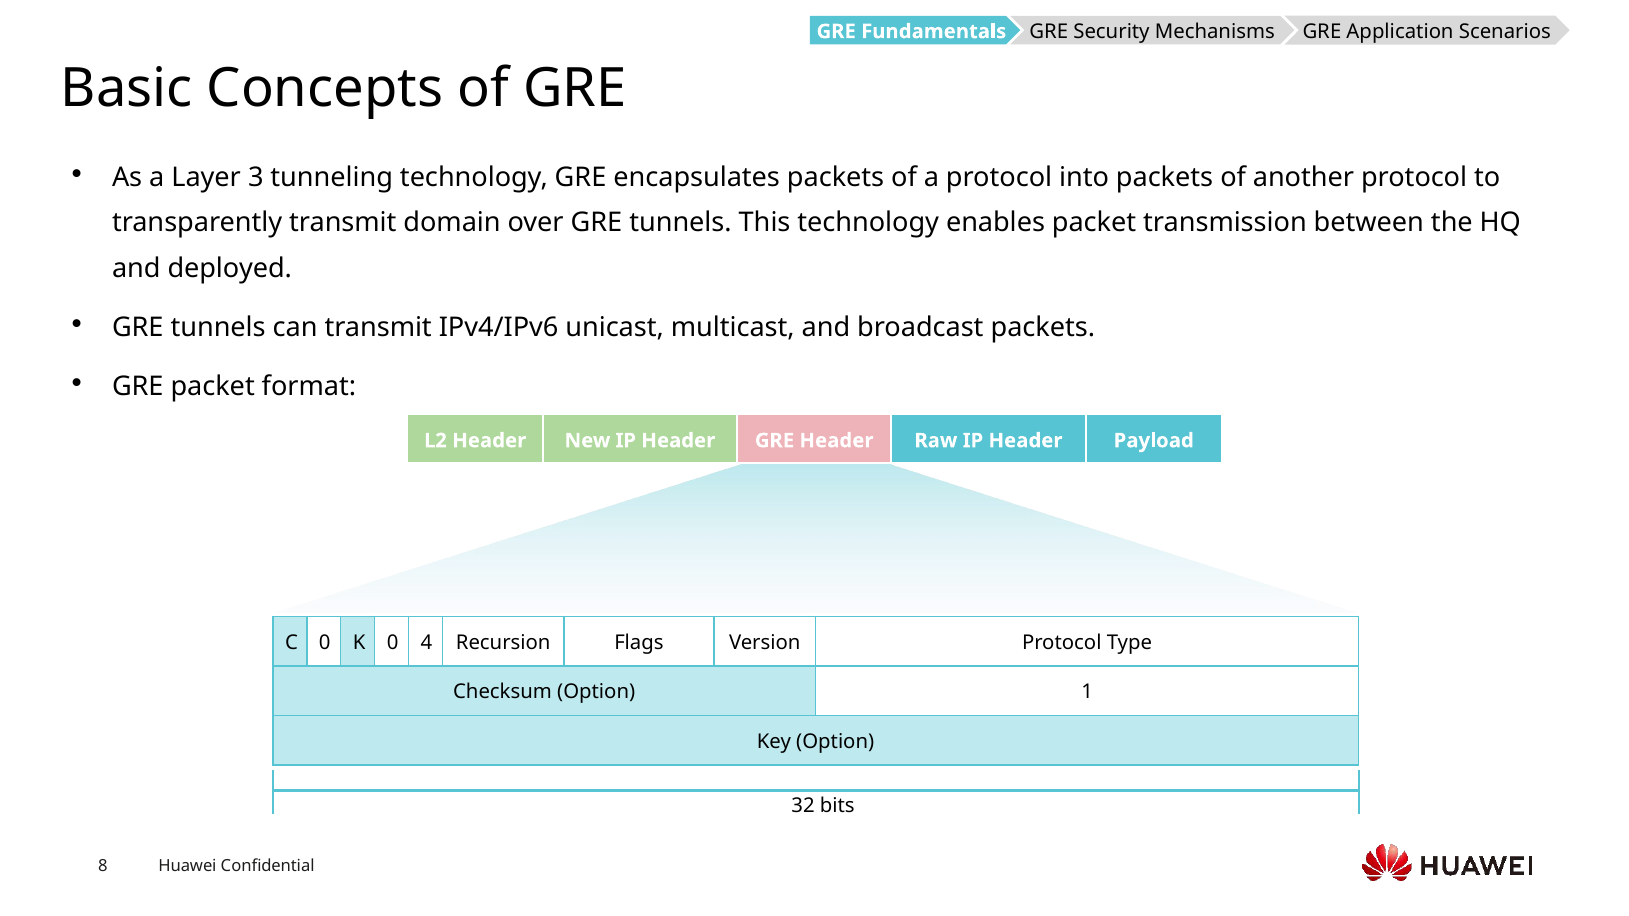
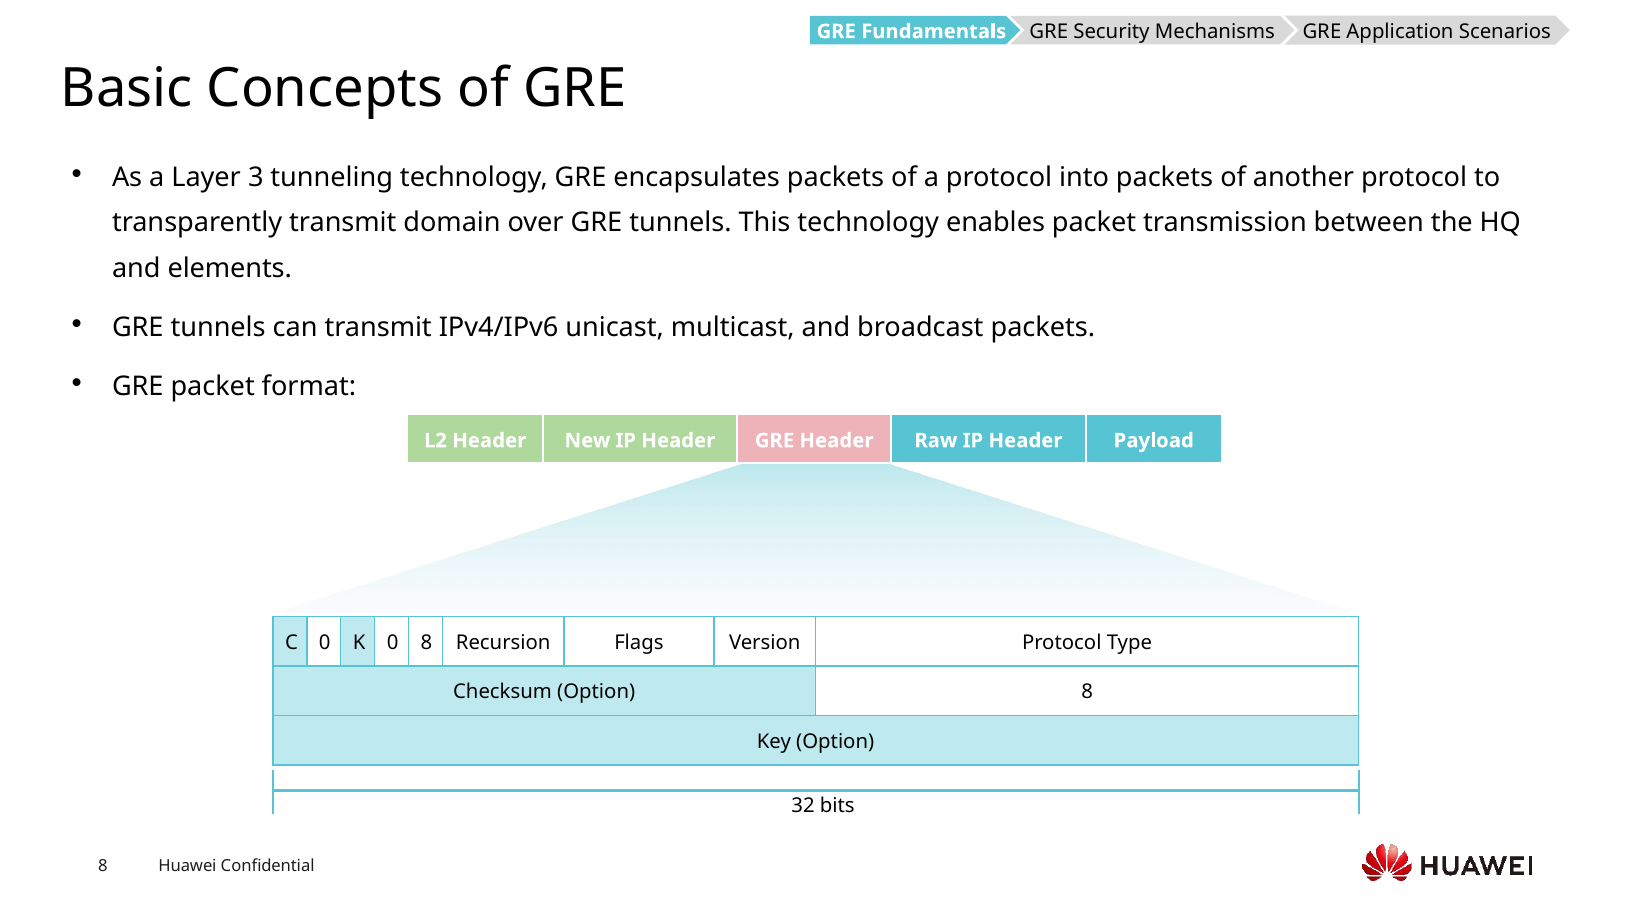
deployed: deployed -> elements (230, 268)
0 4: 4 -> 8 (427, 643)
Option 1: 1 -> 8 (1087, 692)
